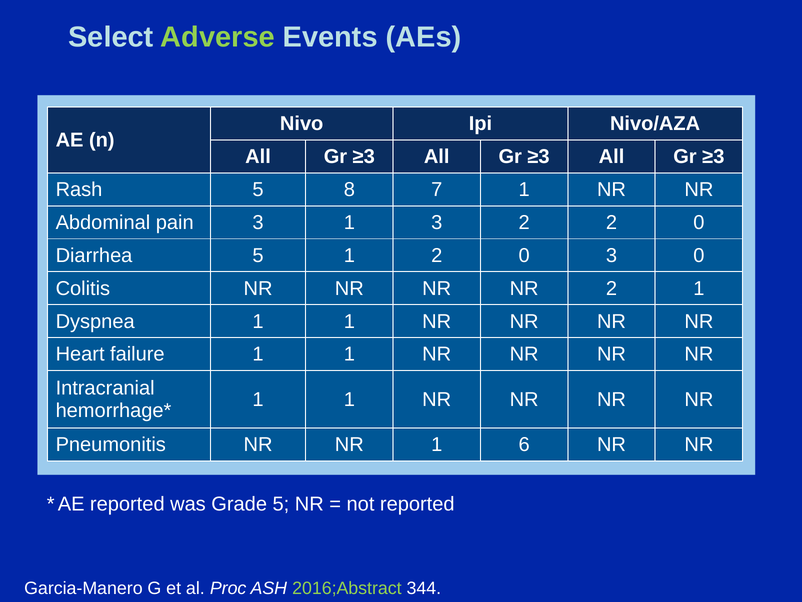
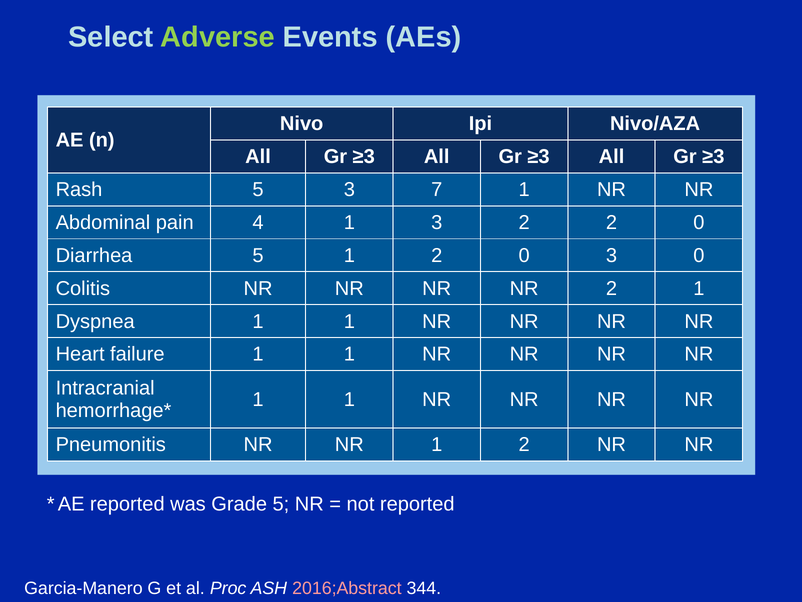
5 8: 8 -> 3 (349, 190)
pain 3: 3 -> 4 (258, 222)
NR 1 6: 6 -> 2 (524, 444)
2016;Abstract colour: light green -> pink (347, 588)
